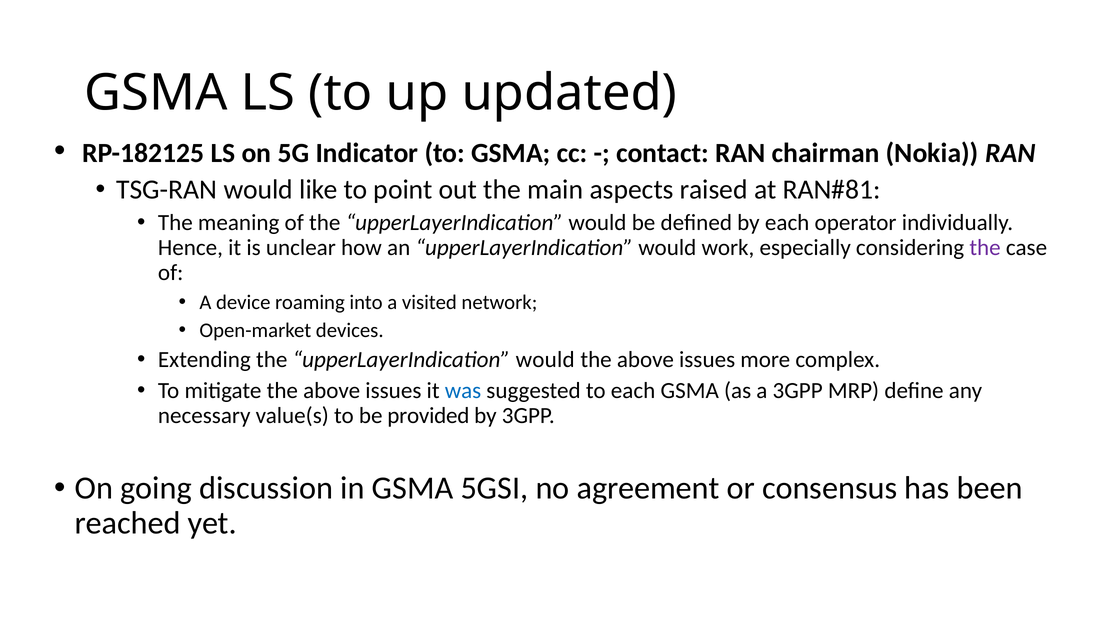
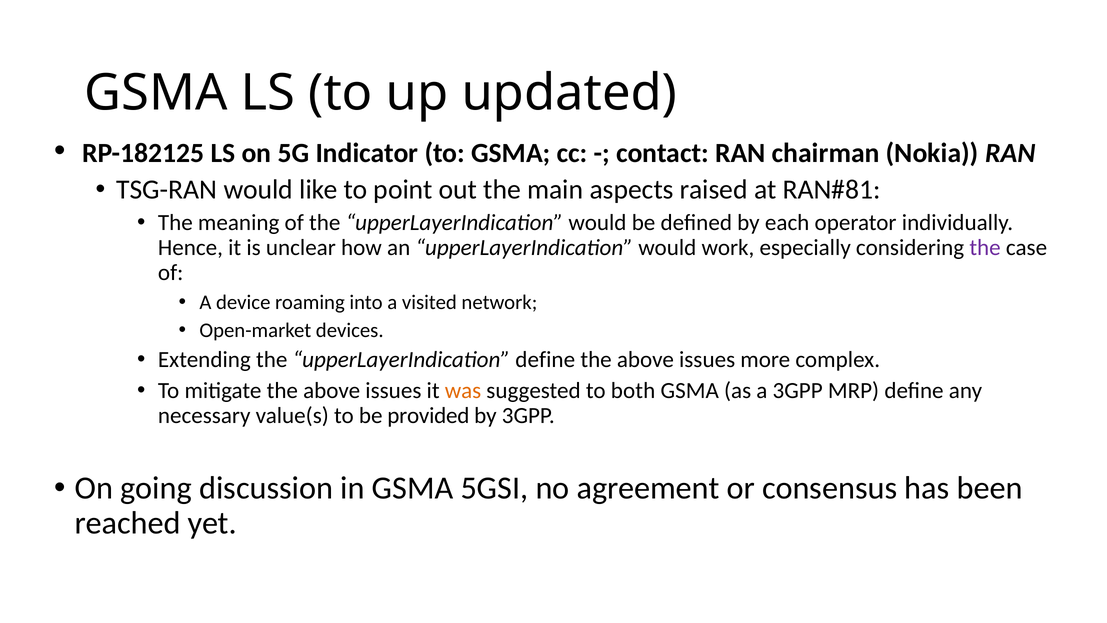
Extending the upperLayerIndication would: would -> define (545, 360)
was colour: blue -> orange (463, 390)
to each: each -> both (633, 390)
